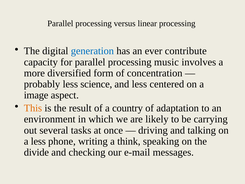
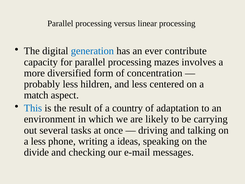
music: music -> mazes (167, 62)
science: science -> hildren (96, 84)
image: image -> match (36, 95)
This colour: orange -> blue (33, 108)
think: think -> ideas (129, 141)
